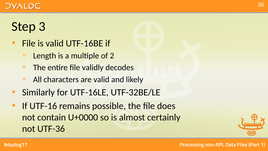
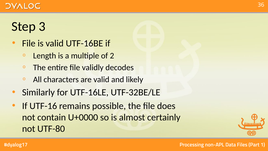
UTF-36: UTF-36 -> UTF-80 (51, 128)
